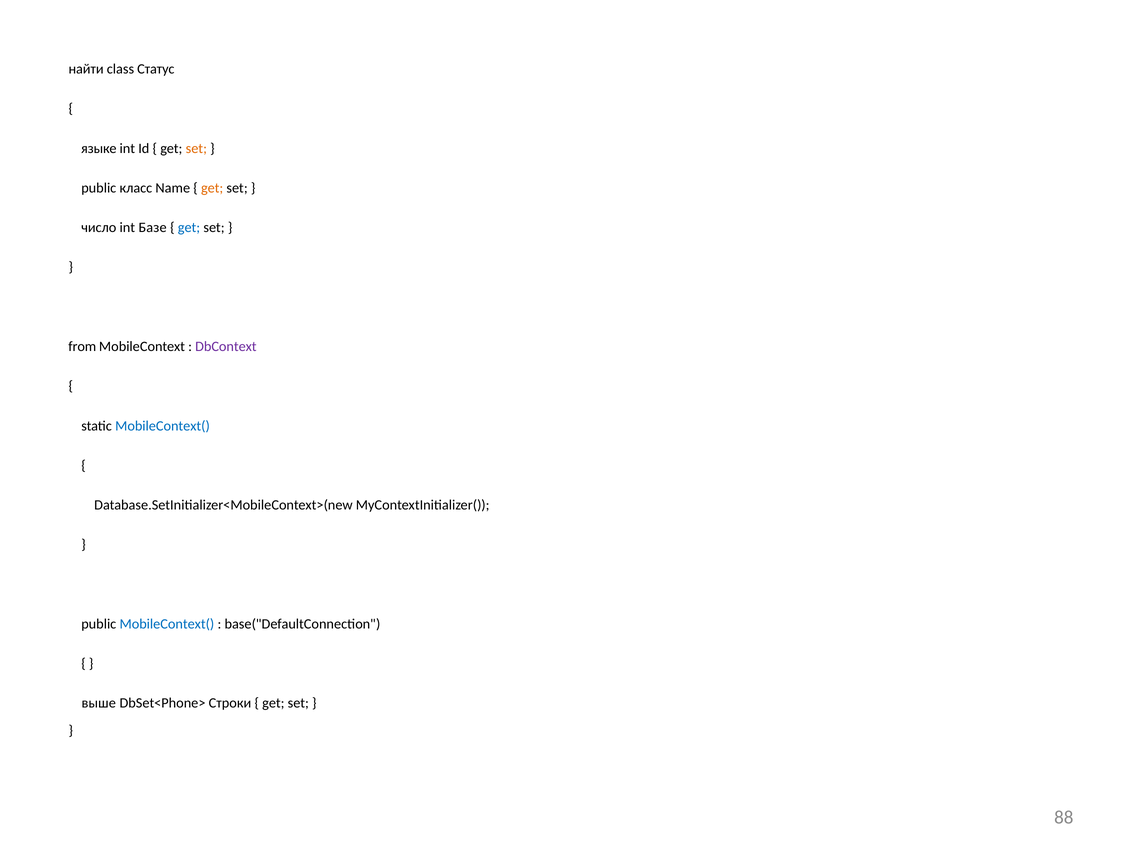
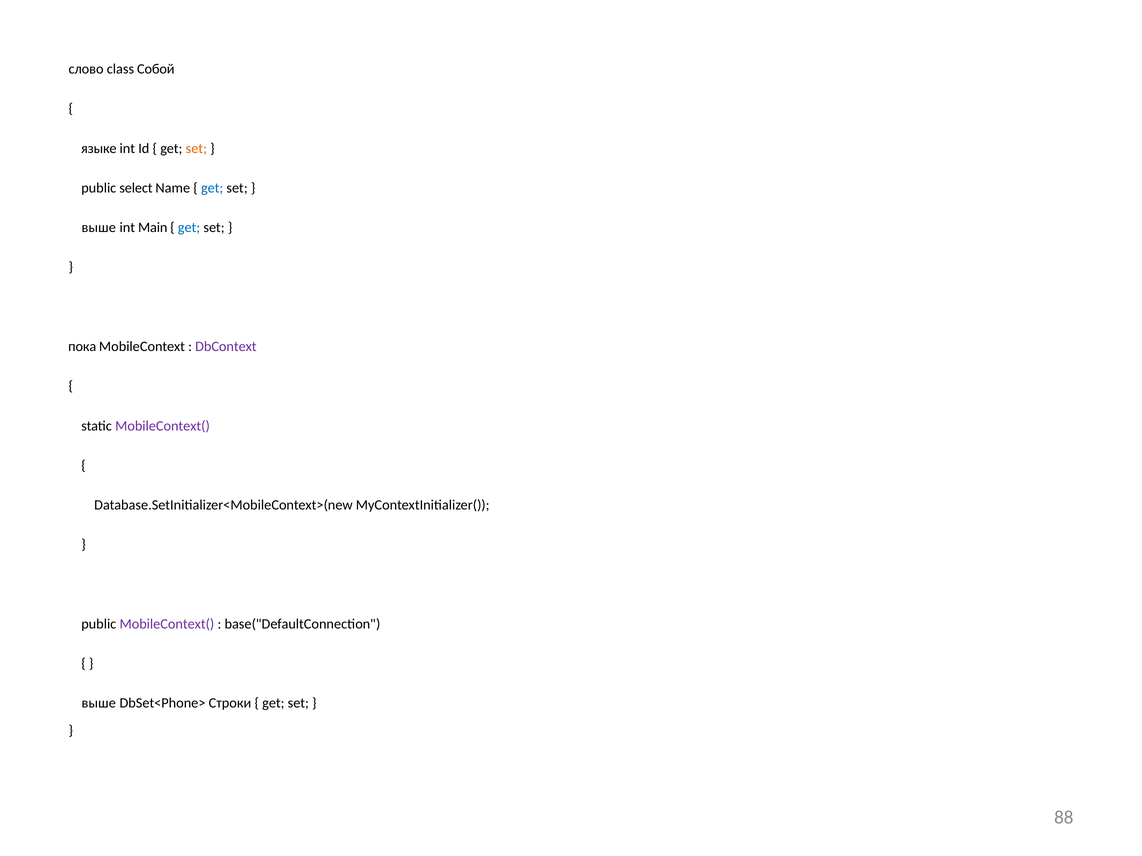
найти: найти -> слово (86, 69)
Статус: Статус -> Собой (156, 69)
класс: класс -> select (136, 188)
get colour: orange -> blue (212, 188)
число: число -> выше (99, 228)
Базе: Базе -> Main (153, 228)
from: from -> пока (82, 347)
MobileContext( colour: blue -> purple (163, 426)
MobileContext( colour: blue -> purple (167, 624)
